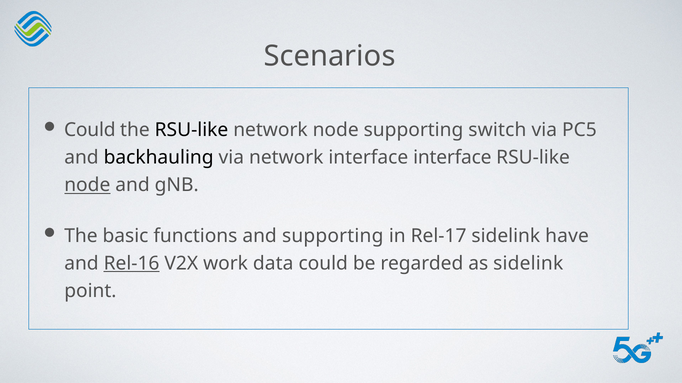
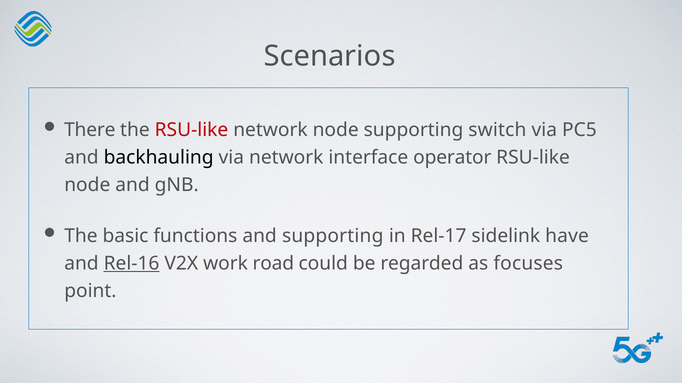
Could: Could -> There (90, 130)
RSU-like colour: black -> red (191, 130)
interface interface: interface -> operator (452, 158)
node underline: present -> none (87, 185)
data: data -> road (273, 264)
as sidelink: sidelink -> focuses (528, 264)
